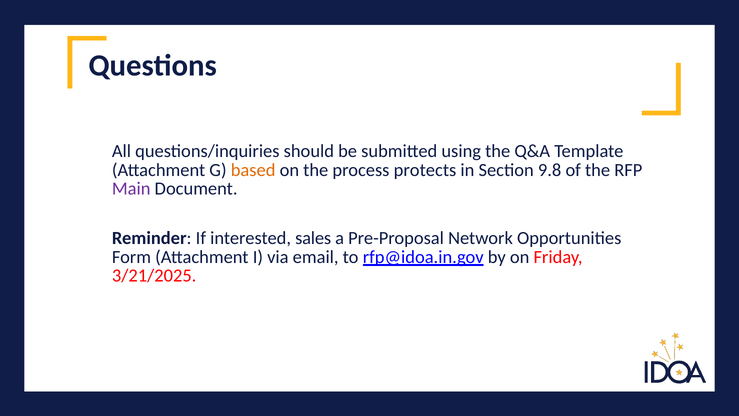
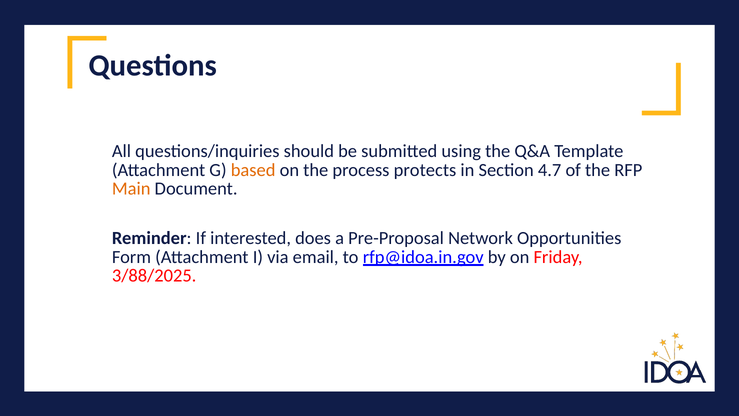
9.8: 9.8 -> 4.7 (550, 170)
Main colour: purple -> orange (131, 189)
sales: sales -> does (313, 238)
3/21/2025: 3/21/2025 -> 3/88/2025 (154, 276)
